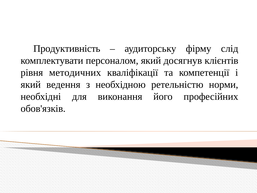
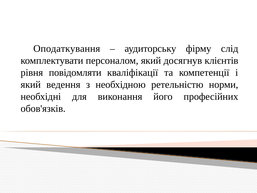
Продуктивність: Продуктивність -> Оподаткування (67, 48)
методичних: методичних -> повідомляти (75, 72)
